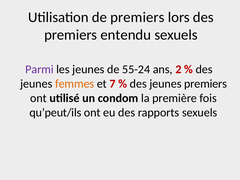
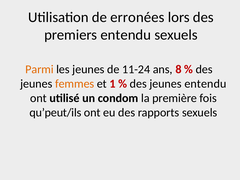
de premiers: premiers -> erronées (137, 17)
Parmi colour: purple -> orange (39, 69)
55-24: 55-24 -> 11-24 (136, 69)
2: 2 -> 8 (178, 69)
7: 7 -> 1 (113, 84)
jeunes premiers: premiers -> entendu (205, 84)
